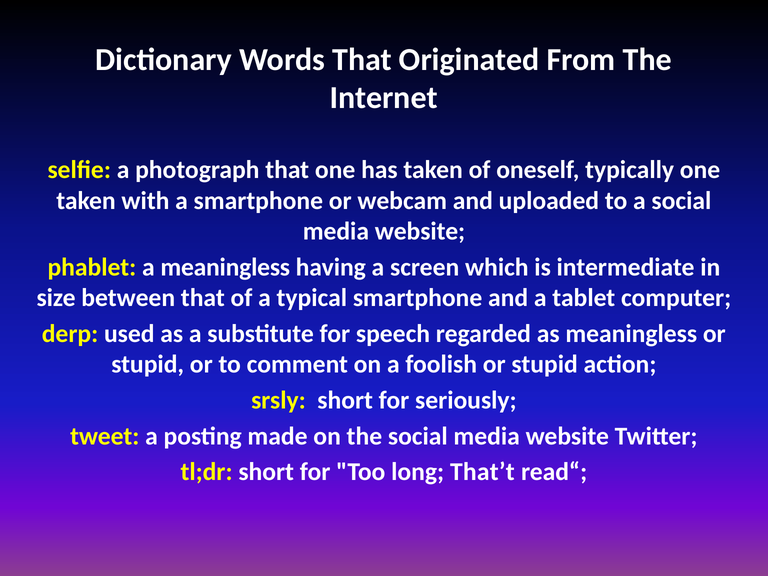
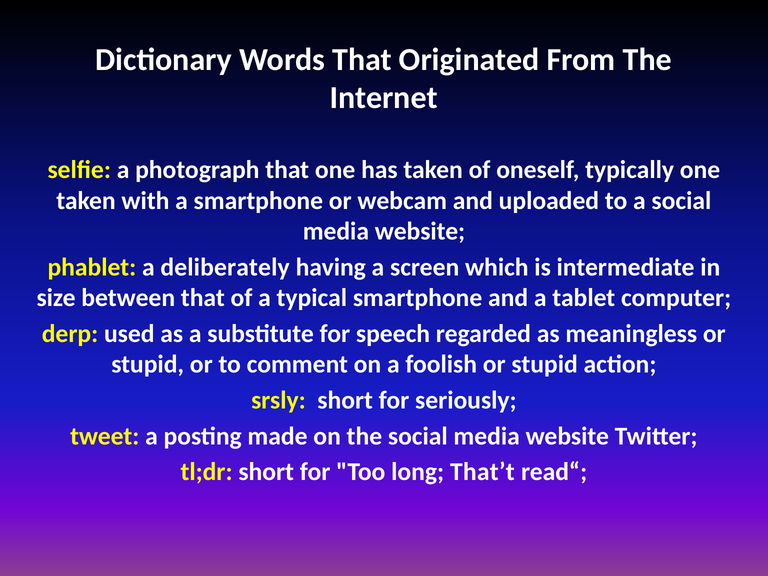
a meaningless: meaningless -> deliberately (225, 267)
